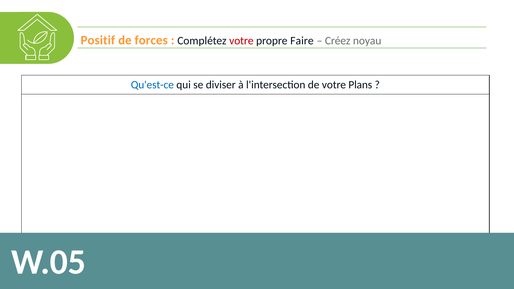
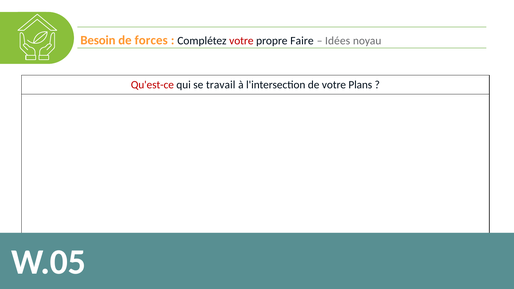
Positif: Positif -> Besoin (98, 40)
Créez: Créez -> Idées (338, 41)
Qu'est-ce colour: blue -> red (152, 85)
diviser: diviser -> travail (221, 85)
